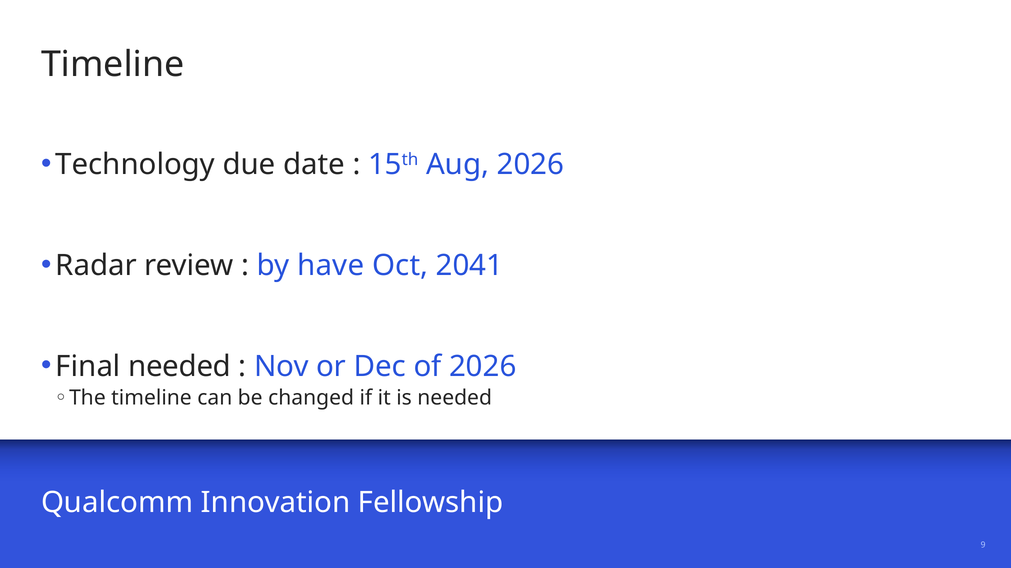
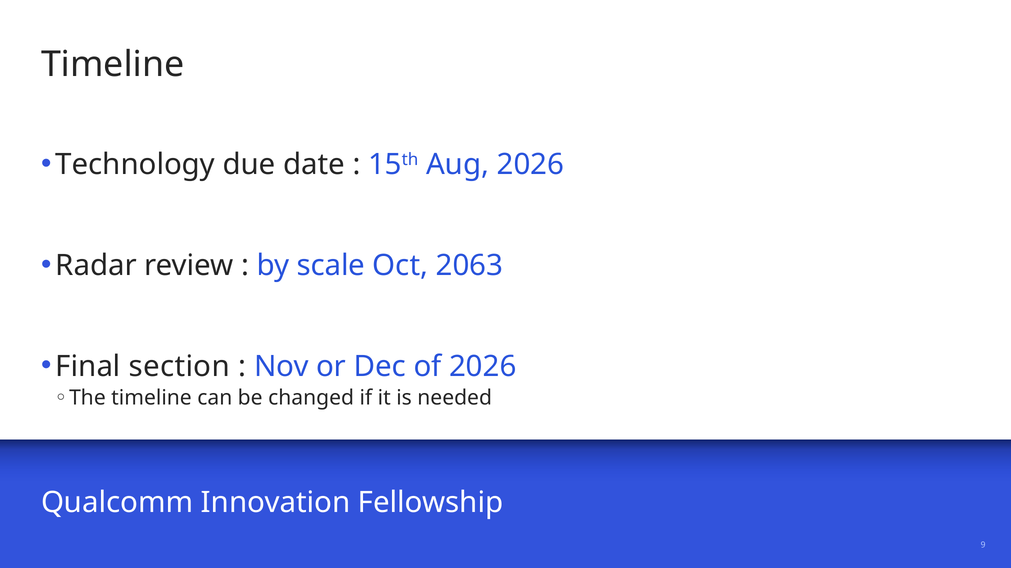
have: have -> scale (331, 266)
2041: 2041 -> 2063 (469, 266)
Final needed: needed -> section (179, 367)
